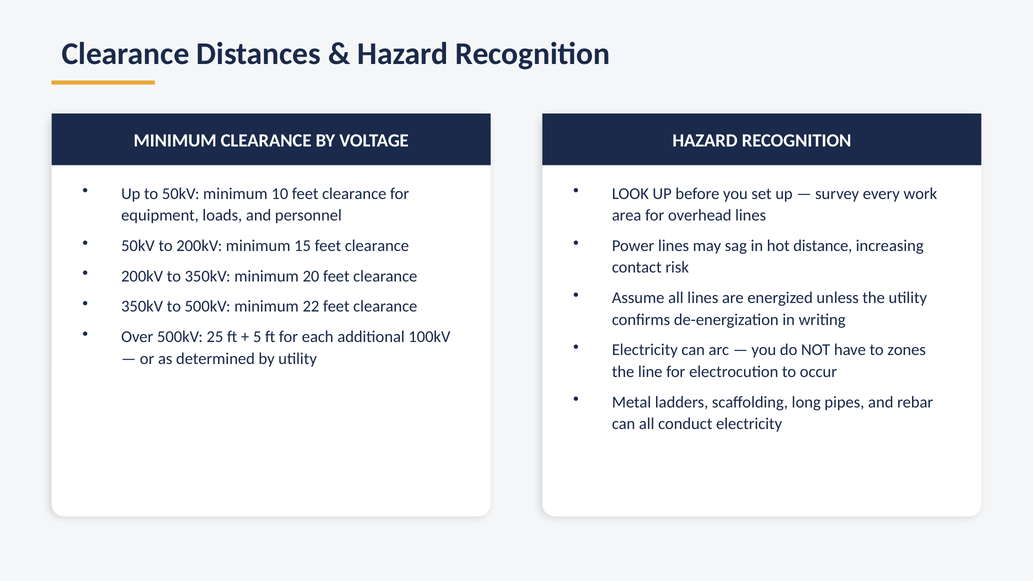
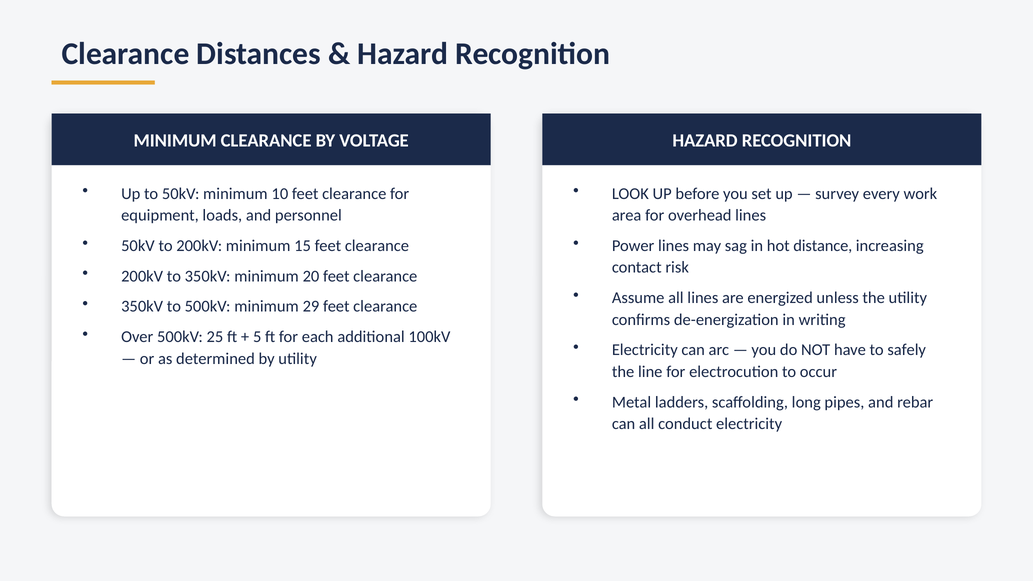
22: 22 -> 29 (311, 307)
zones: zones -> safely (907, 350)
